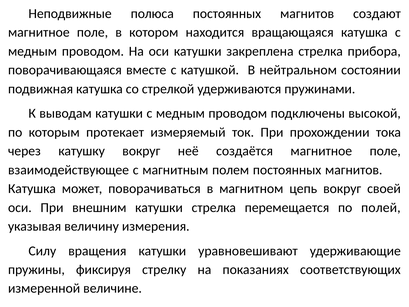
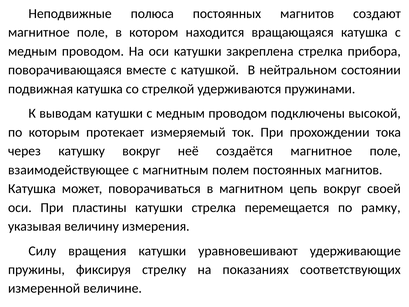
внешним: внешним -> пластины (99, 207)
полей: полей -> рамку (381, 207)
